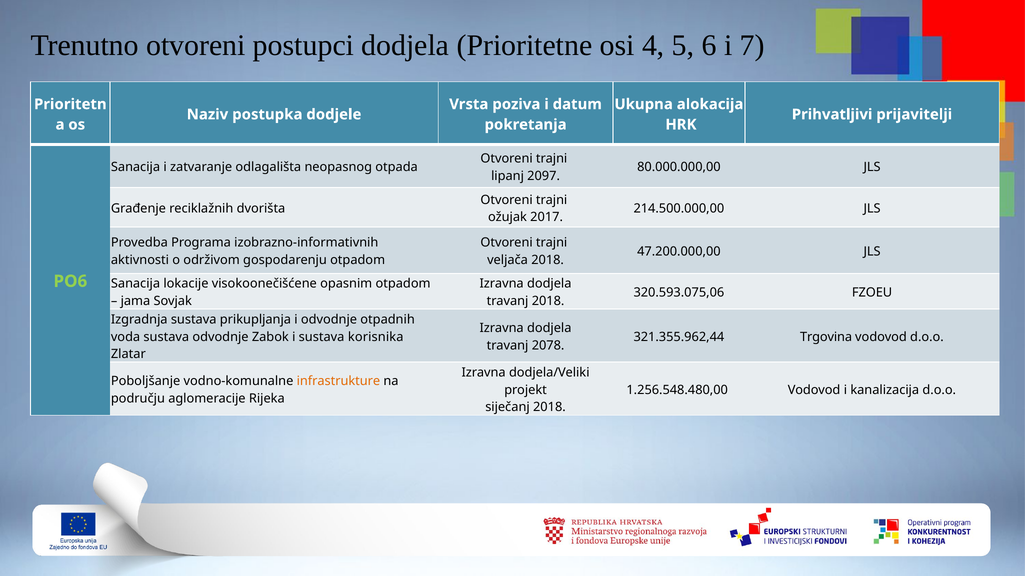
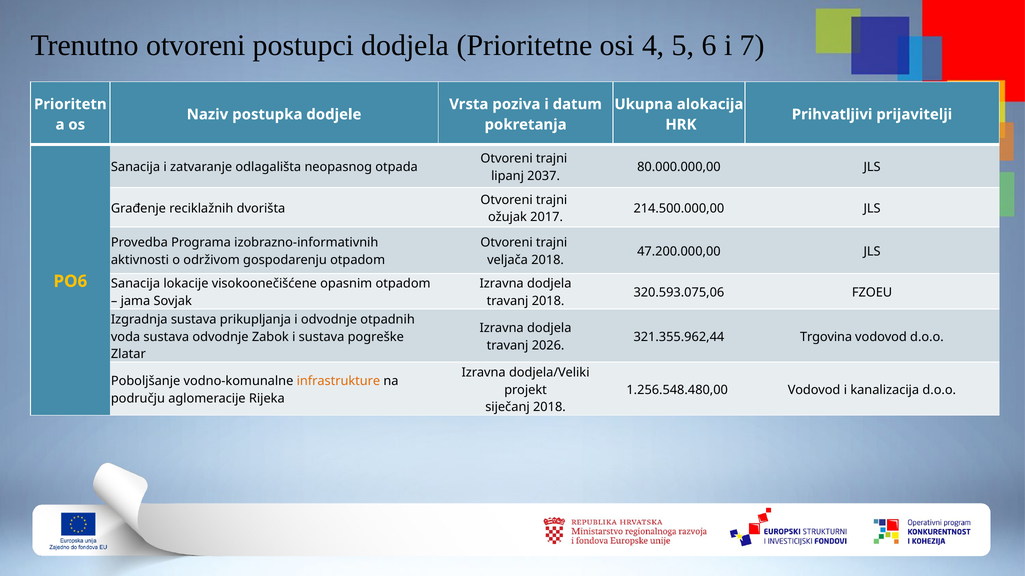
2097: 2097 -> 2037 (544, 176)
PO6 colour: light green -> yellow (70, 282)
korisnika: korisnika -> pogreške (376, 337)
2078: 2078 -> 2026 (548, 346)
